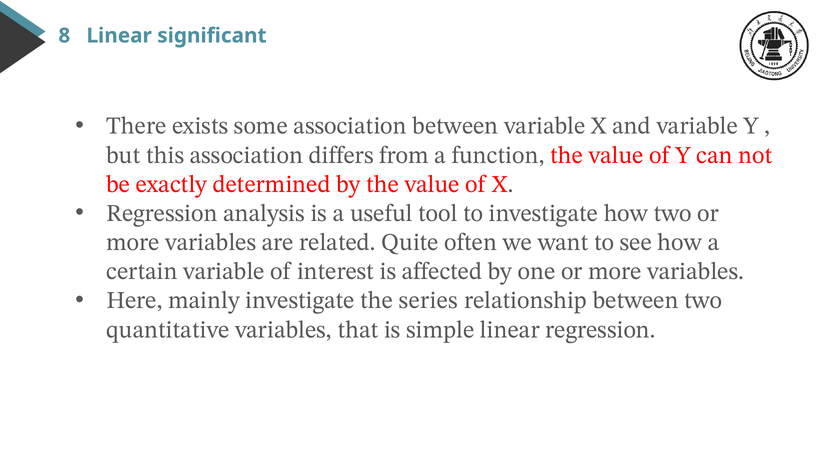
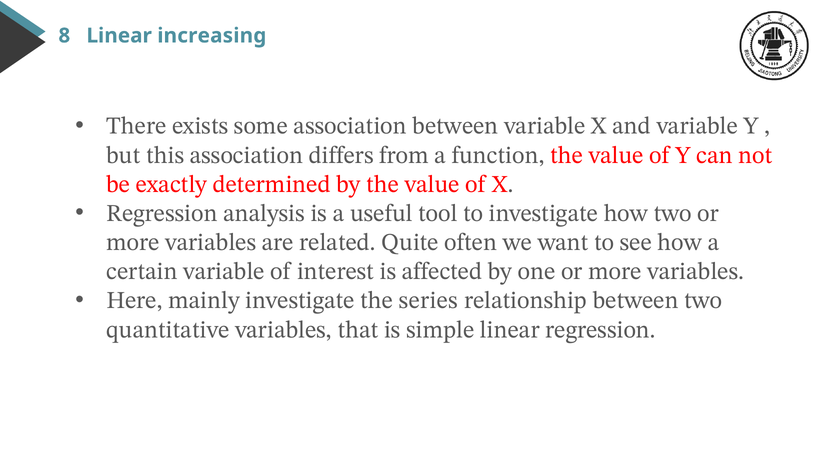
significant: significant -> increasing (212, 36)
